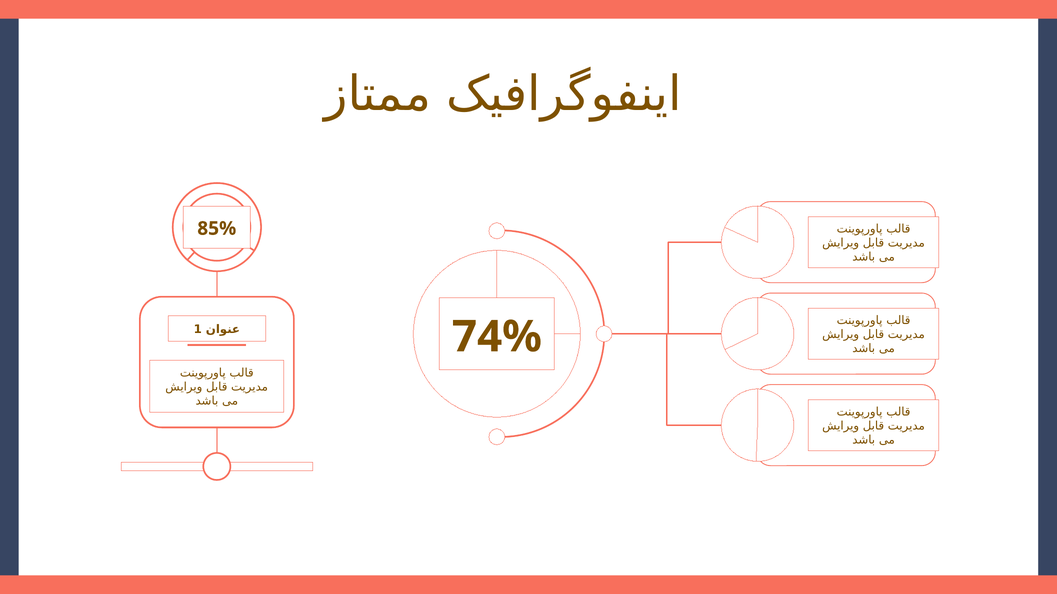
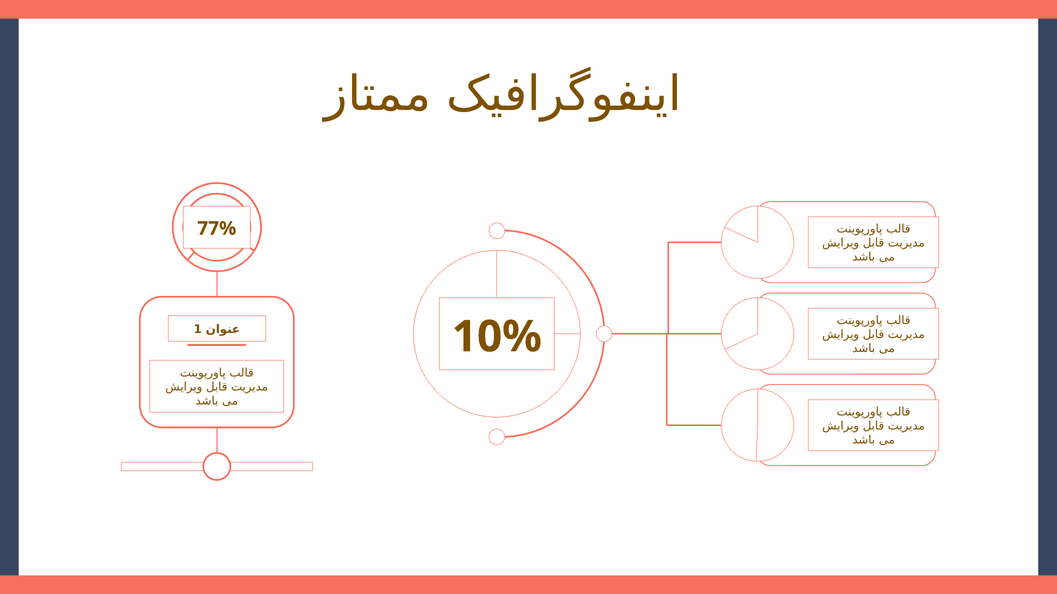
85%: 85% -> 77% (217, 229)
74%: 74% -> 10% (497, 337)
